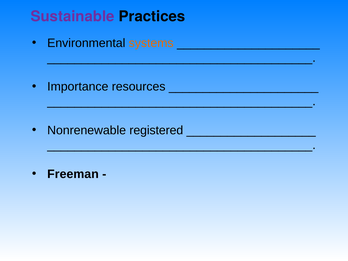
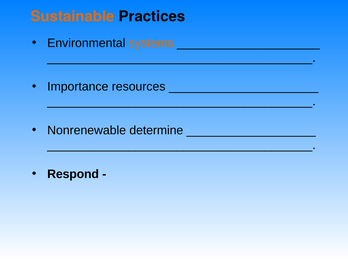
Sustainable colour: purple -> orange (73, 17)
registered: registered -> determine (156, 130)
Freeman: Freeman -> Respond (73, 174)
